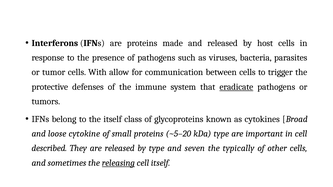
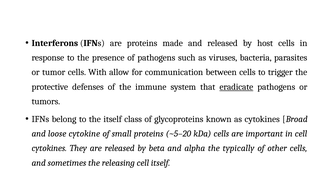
kDa type: type -> cells (221, 134)
described: described -> cytokines (49, 148)
by type: type -> beta (157, 148)
seven: seven -> alpha (195, 148)
releasing underline: present -> none (118, 163)
